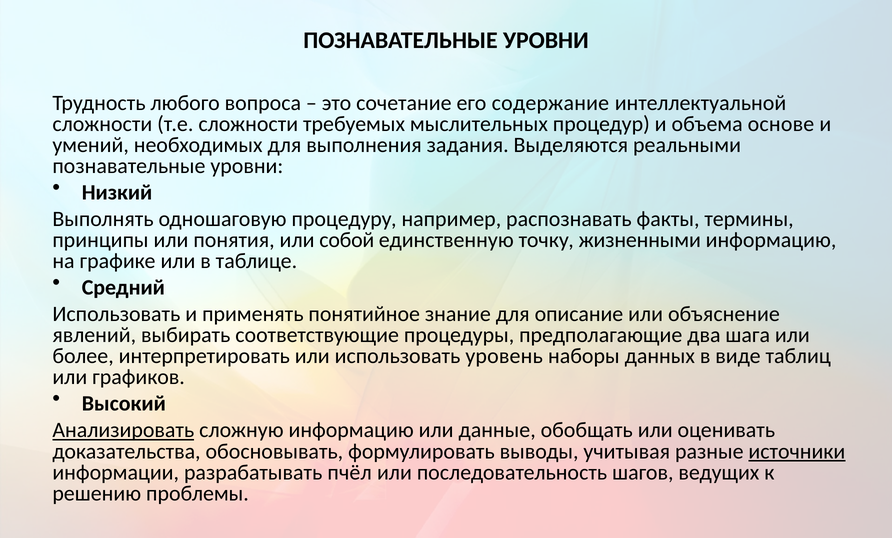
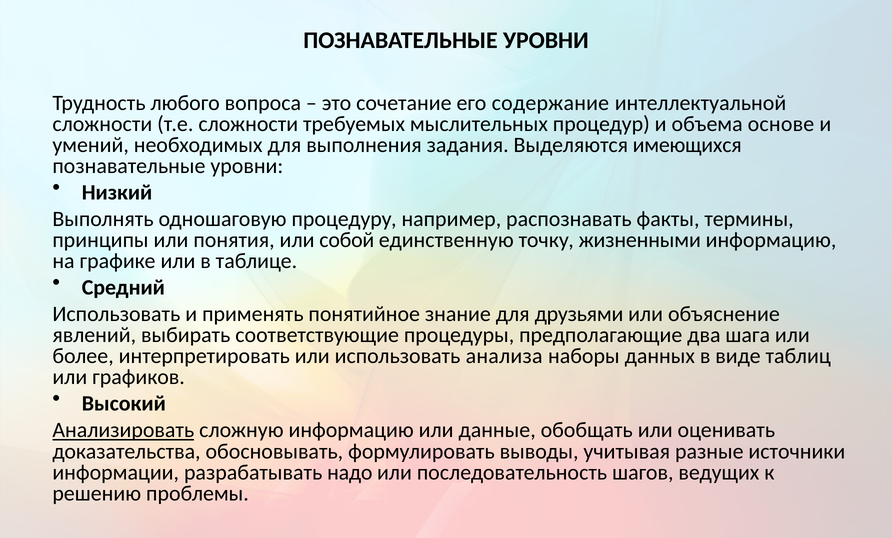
реальными: реальными -> имеющихся (687, 145)
описание: описание -> друзьями (579, 314)
уровень: уровень -> анализа (504, 356)
источники underline: present -> none (797, 451)
пчёл: пчёл -> надо (350, 472)
